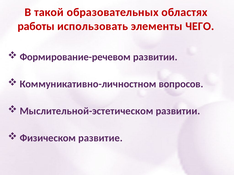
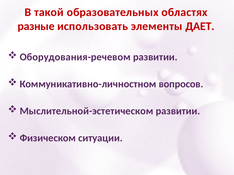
работы: работы -> разные (36, 26)
ЧЕГО: ЧЕГО -> ДАЕТ (200, 26)
Формирование-речевом: Формирование-речевом -> Оборудования-речевом (75, 57)
развитие: развитие -> ситуации (100, 138)
